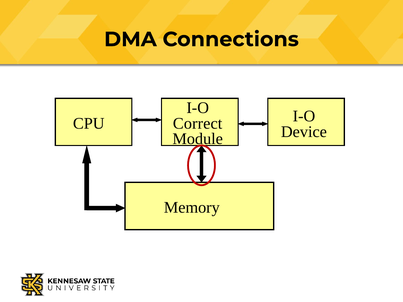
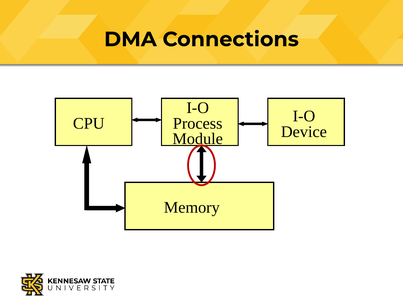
Correct: Correct -> Process (198, 124)
